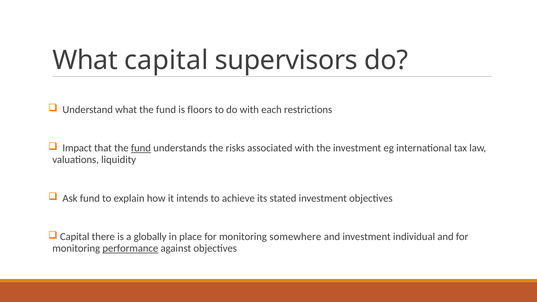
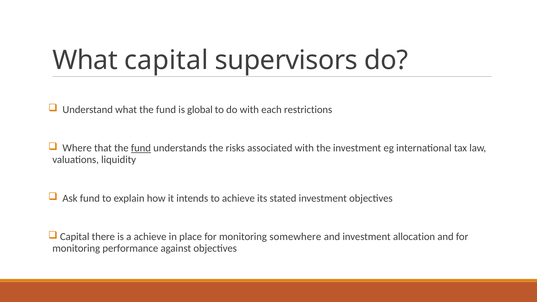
floors: floors -> global (200, 110)
Impact: Impact -> Where (77, 148)
a globally: globally -> achieve (150, 237)
individual: individual -> allocation (414, 237)
performance underline: present -> none (130, 248)
